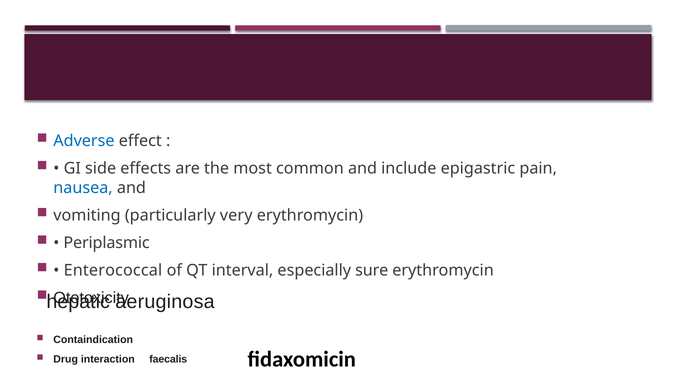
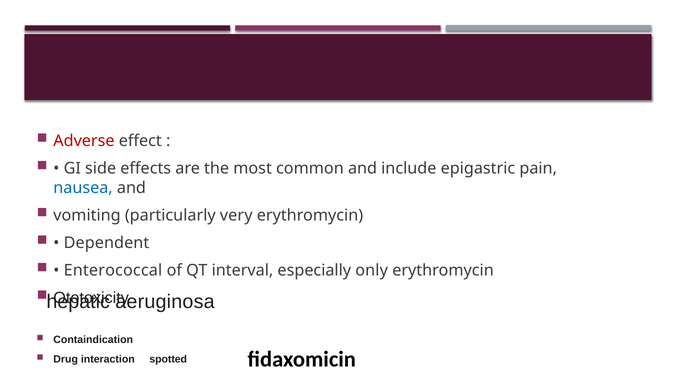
Adverse colour: blue -> red (84, 141)
Periplasmic: Periplasmic -> Dependent (106, 243)
sure: sure -> only (372, 271)
faecalis: faecalis -> spotted (168, 360)
